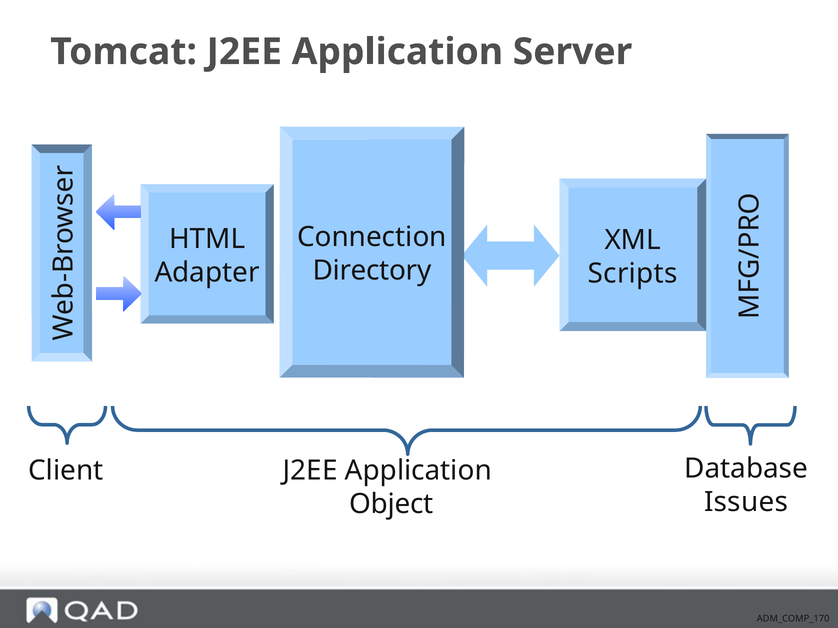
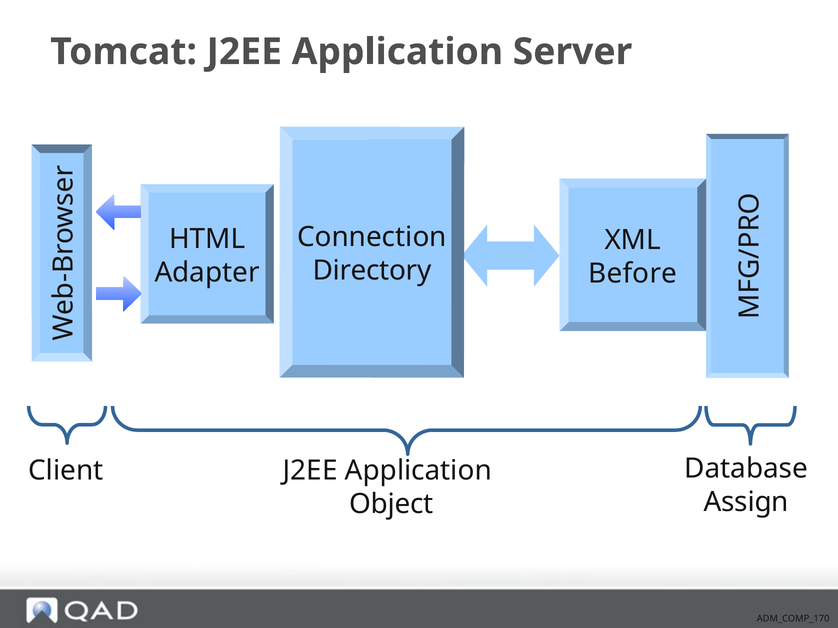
Scripts: Scripts -> Before (633, 274)
Issues: Issues -> Assign (746, 503)
